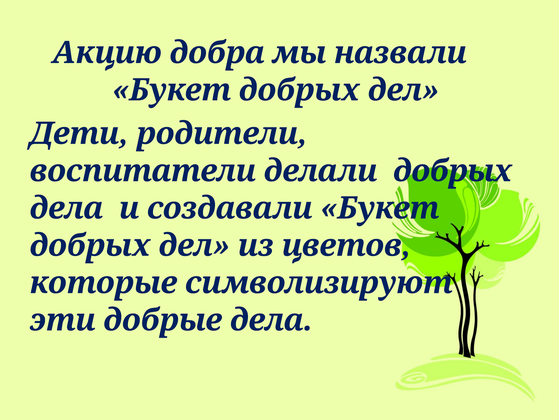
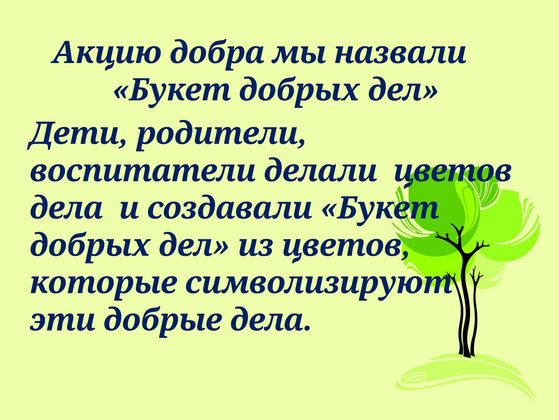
делали добрых: добрых -> цветов (453, 171)
